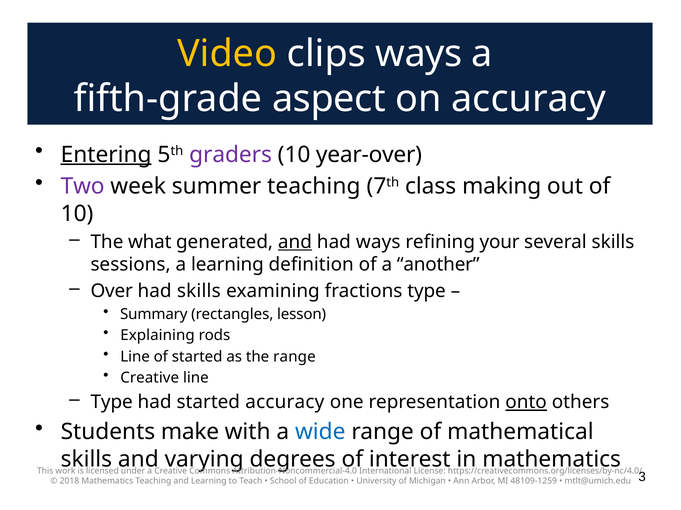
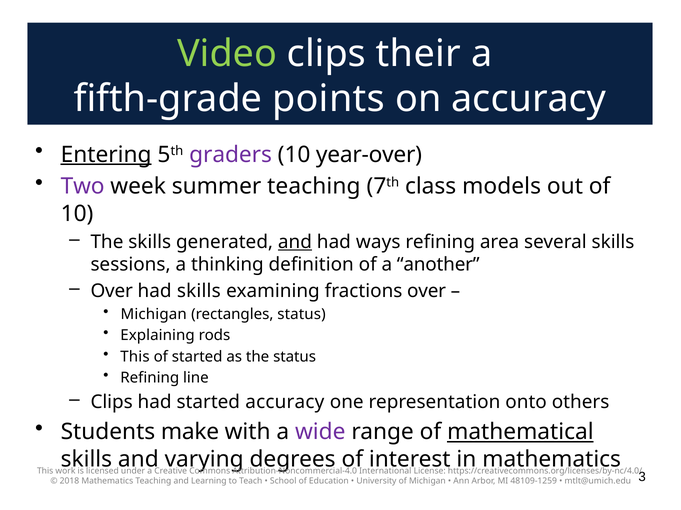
Video colour: yellow -> light green (227, 54)
clips ways: ways -> their (418, 54)
aspect: aspect -> points (329, 99)
making: making -> models (502, 187)
The what: what -> skills (150, 242)
your: your -> area (500, 242)
a learning: learning -> thinking (227, 265)
fractions type: type -> over (427, 292)
Summary: Summary -> Michigan (154, 315)
rectangles lesson: lesson -> status (301, 315)
Line: Line -> This (135, 357)
the range: range -> status (295, 357)
Creative: Creative -> Refining (150, 378)
Type: Type -> Clips (112, 403)
onto underline: present -> none (526, 403)
wide colour: blue -> purple (320, 433)
mathematical underline: none -> present (520, 433)
